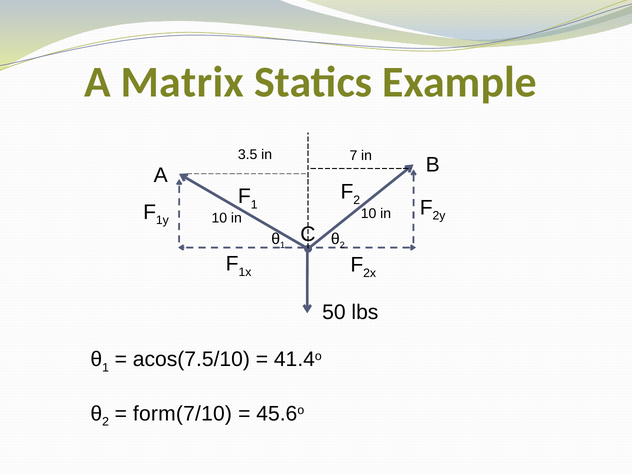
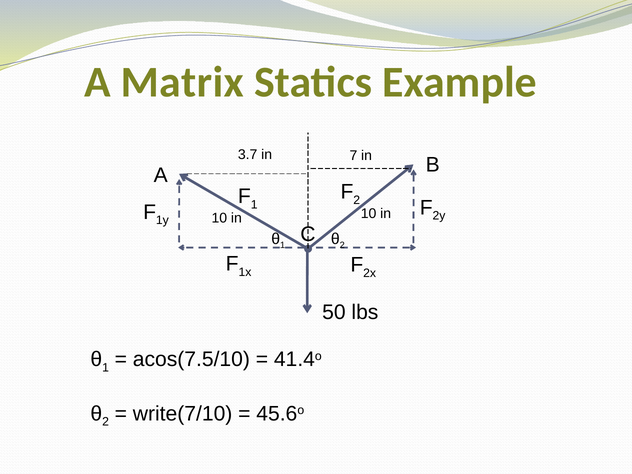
3.5: 3.5 -> 3.7 (248, 155)
form(7/10: form(7/10 -> write(7/10 (183, 414)
